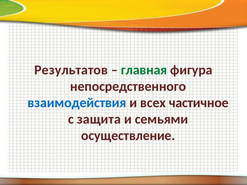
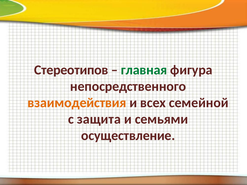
Результатов: Результатов -> Стереотипов (71, 70)
взаимодействия colour: blue -> orange (77, 103)
частичное: частичное -> семейной (199, 103)
